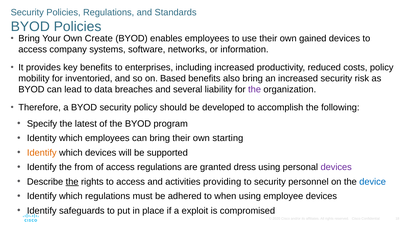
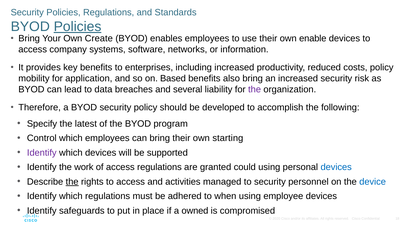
Policies underline: none -> present (78, 27)
gained: gained -> enable (313, 39)
inventoried: inventoried -> application (89, 79)
Identity: Identity -> Control (42, 139)
Identify colour: orange -> purple (42, 153)
from: from -> work (84, 168)
dress: dress -> could (245, 168)
devices colour: purple -> blue (336, 168)
providing: providing -> managed (222, 182)
exploit: exploit -> owned (195, 211)
